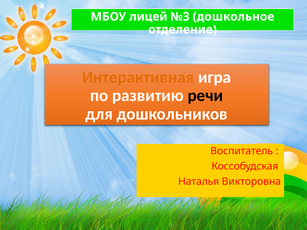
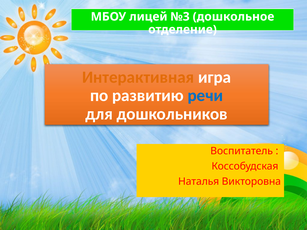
речи colour: black -> blue (205, 96)
